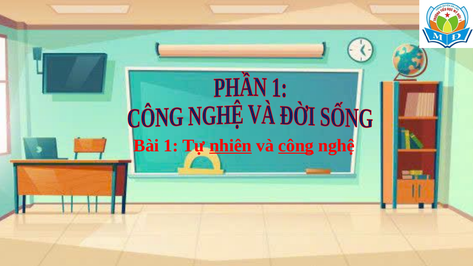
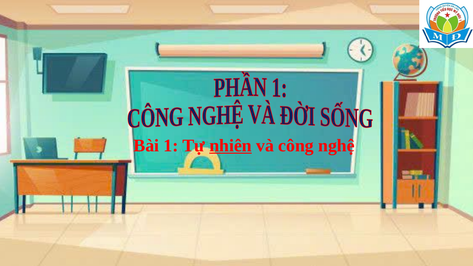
công underline: present -> none (296, 146)
